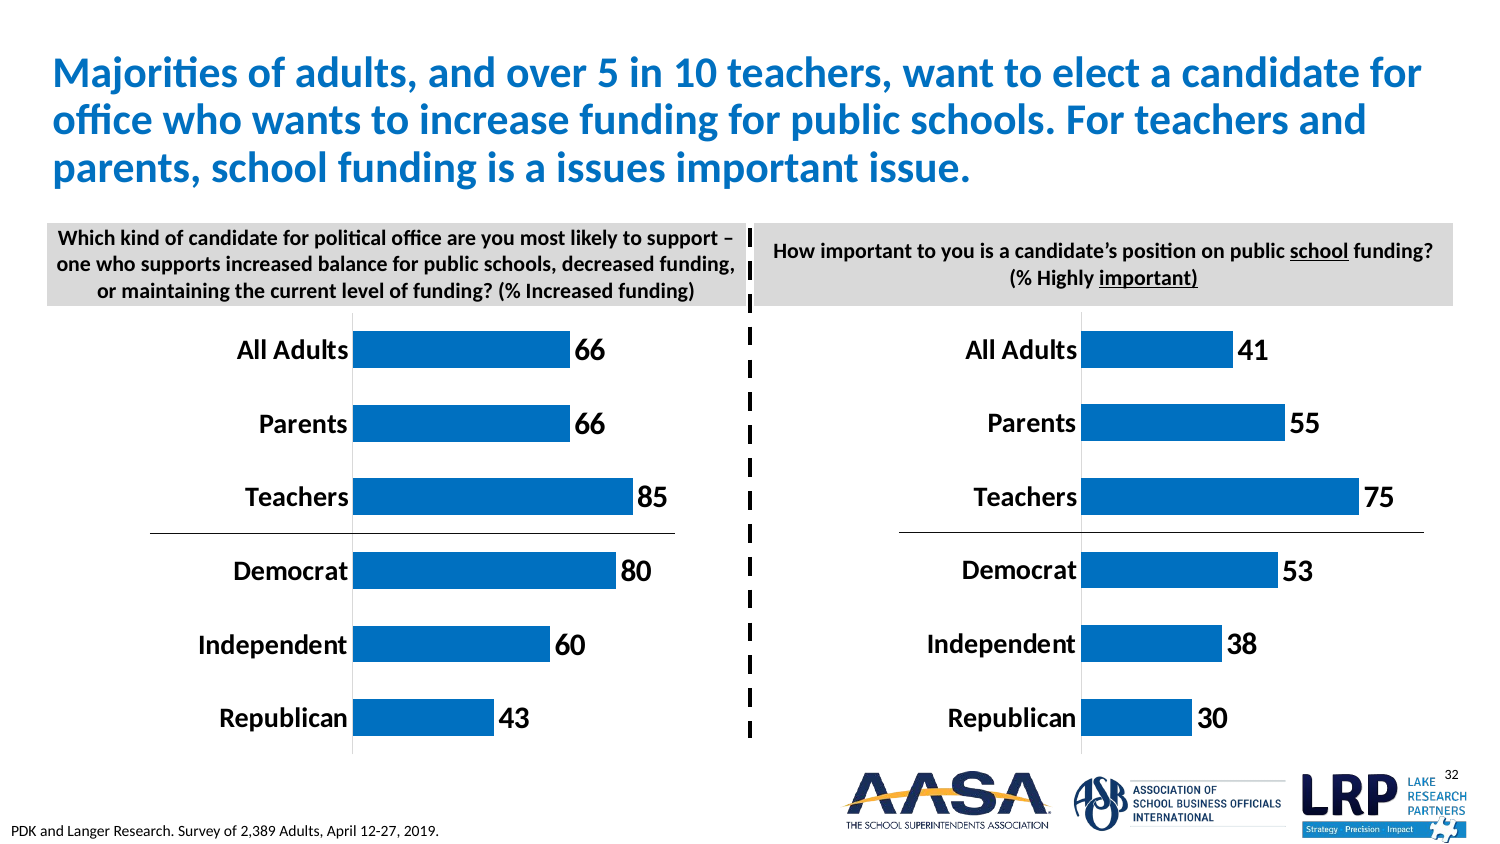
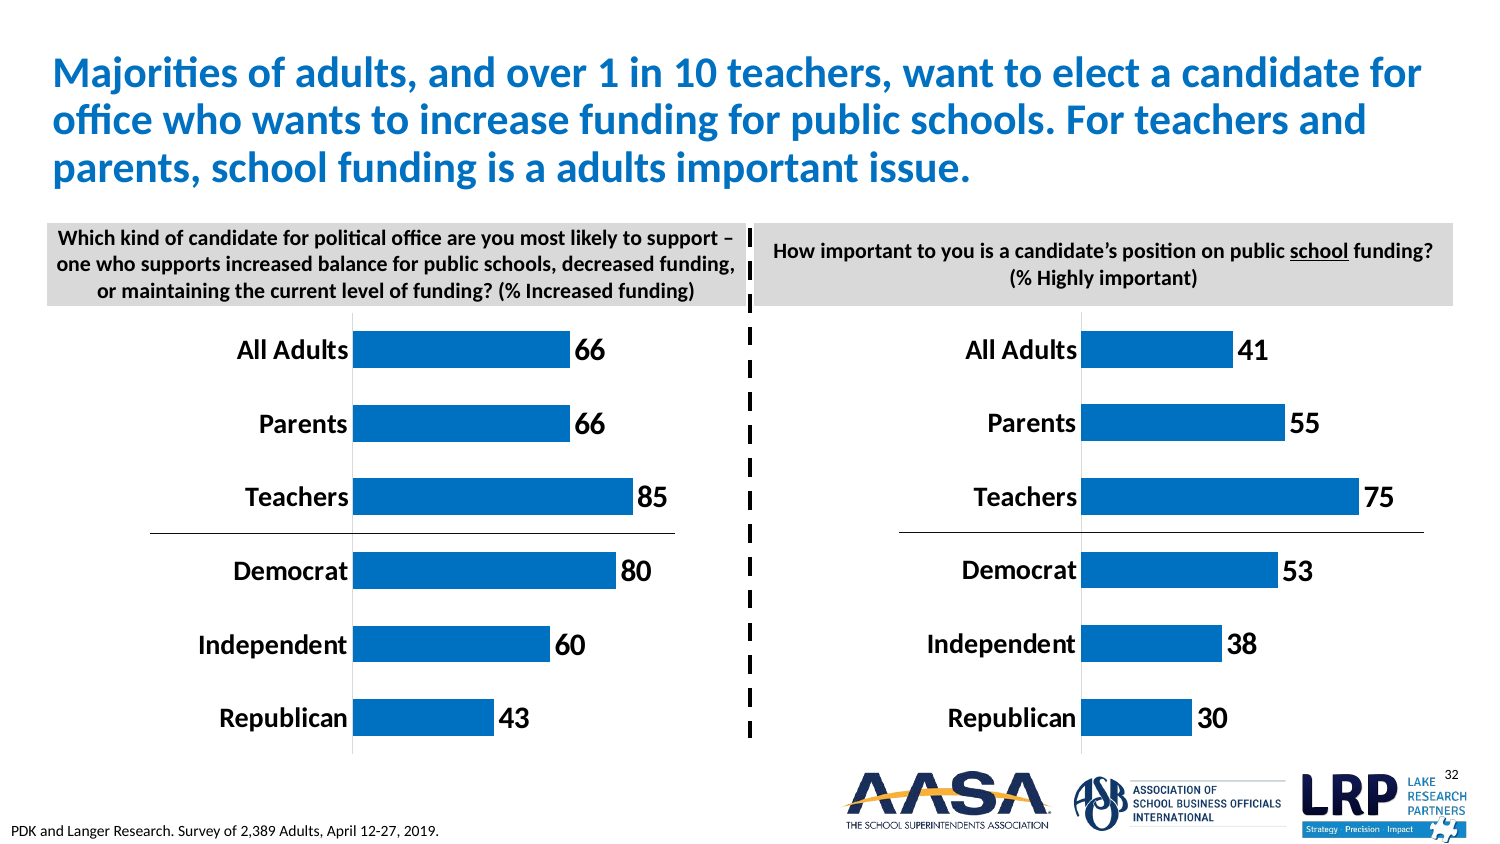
5: 5 -> 1 (608, 73)
a issues: issues -> adults (611, 168)
important underline: present -> none (1149, 278)
